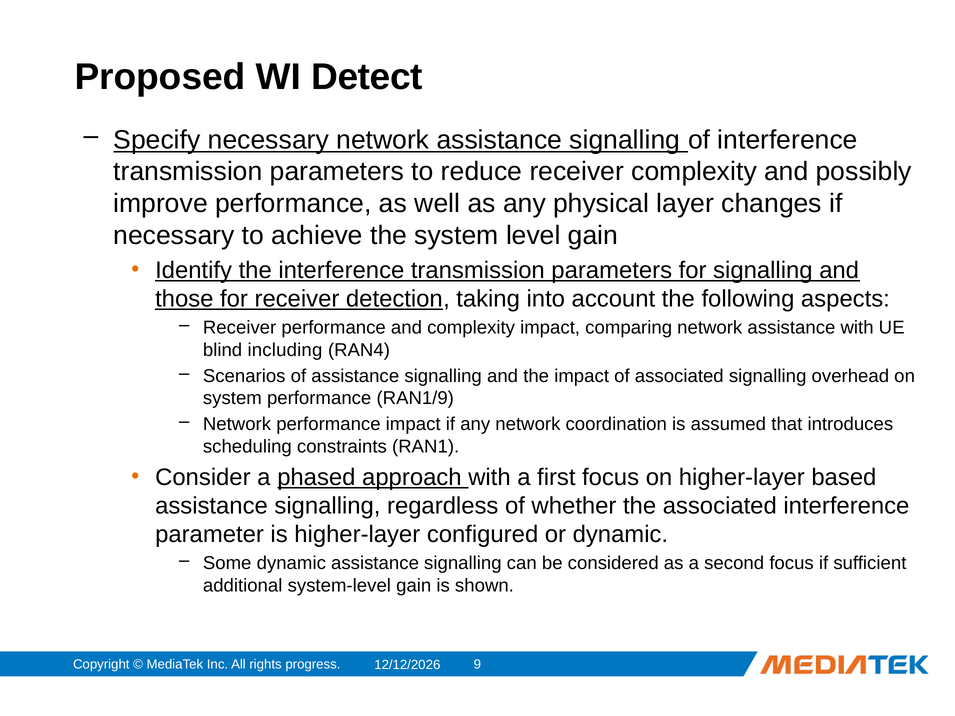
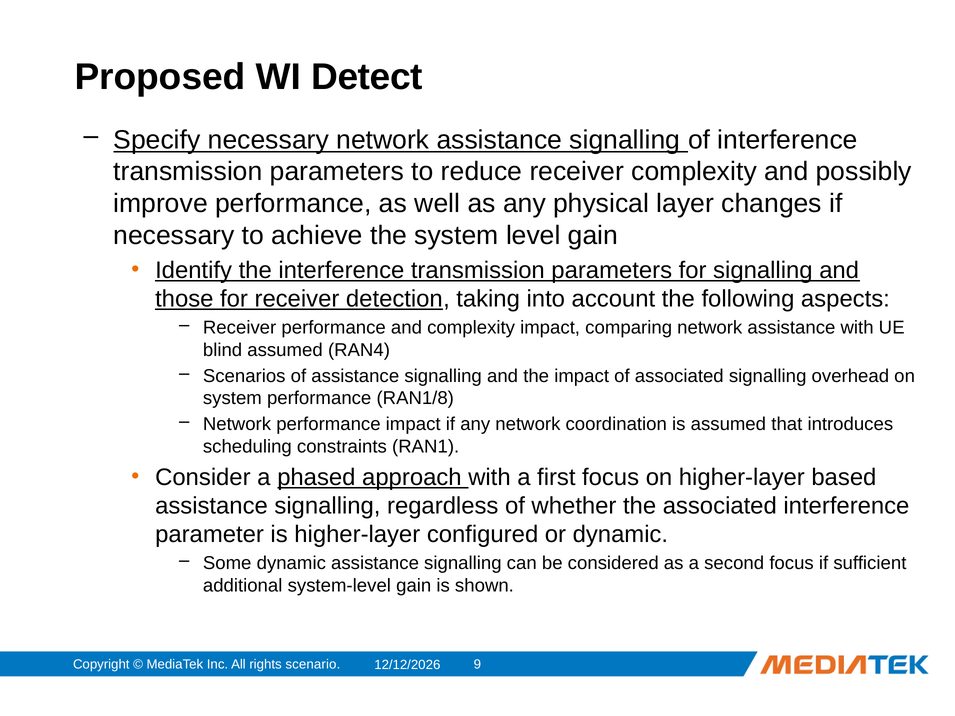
blind including: including -> assumed (285, 350)
RAN1/9: RAN1/9 -> RAN1/8 (415, 398)
progress: progress -> scenario (313, 665)
